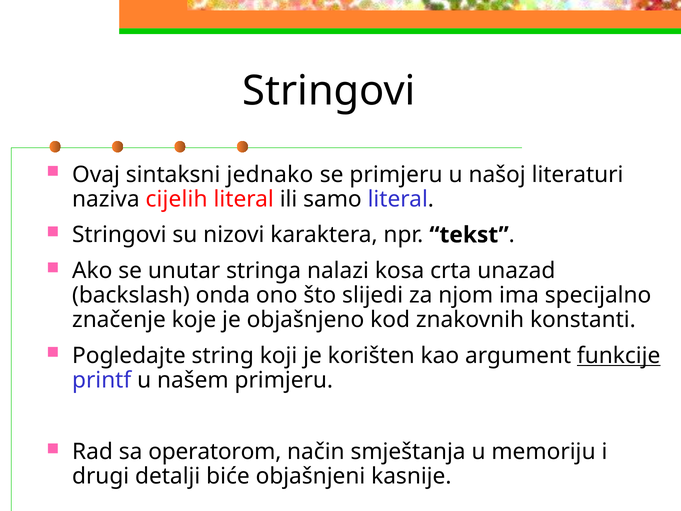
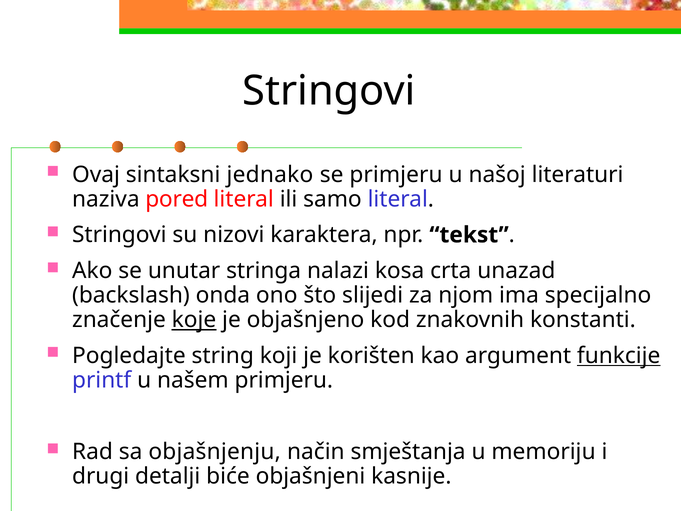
cijelih: cijelih -> pored (177, 199)
koje underline: none -> present (194, 320)
operatorom: operatorom -> objašnjenju (215, 452)
